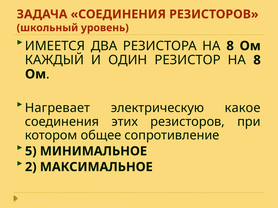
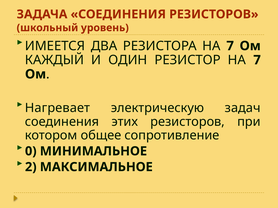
РЕЗИСТОРА НА 8: 8 -> 7 (230, 46)
РЕЗИСТОР НА 8: 8 -> 7 (257, 60)
какое: какое -> задач (243, 108)
5: 5 -> 0 (31, 152)
